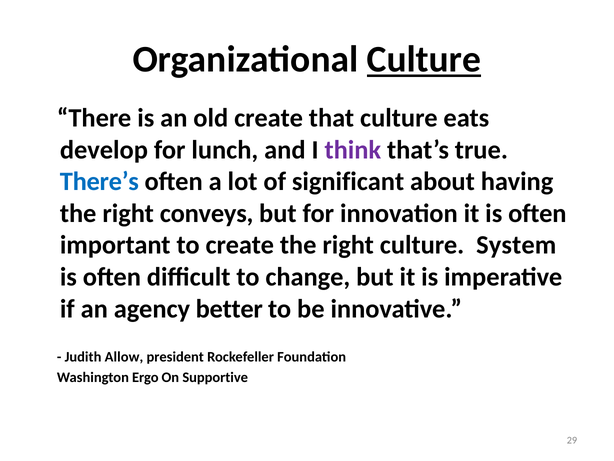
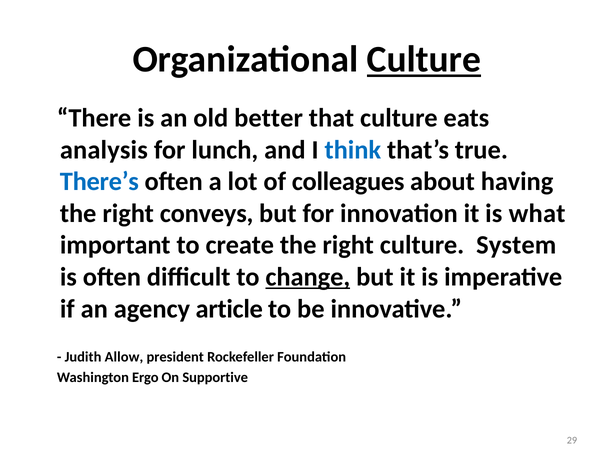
old create: create -> better (269, 118)
develop: develop -> analysis (104, 150)
think colour: purple -> blue (353, 150)
significant: significant -> colleagues (348, 181)
it is often: often -> what (537, 213)
change underline: none -> present (308, 277)
better: better -> article (229, 308)
